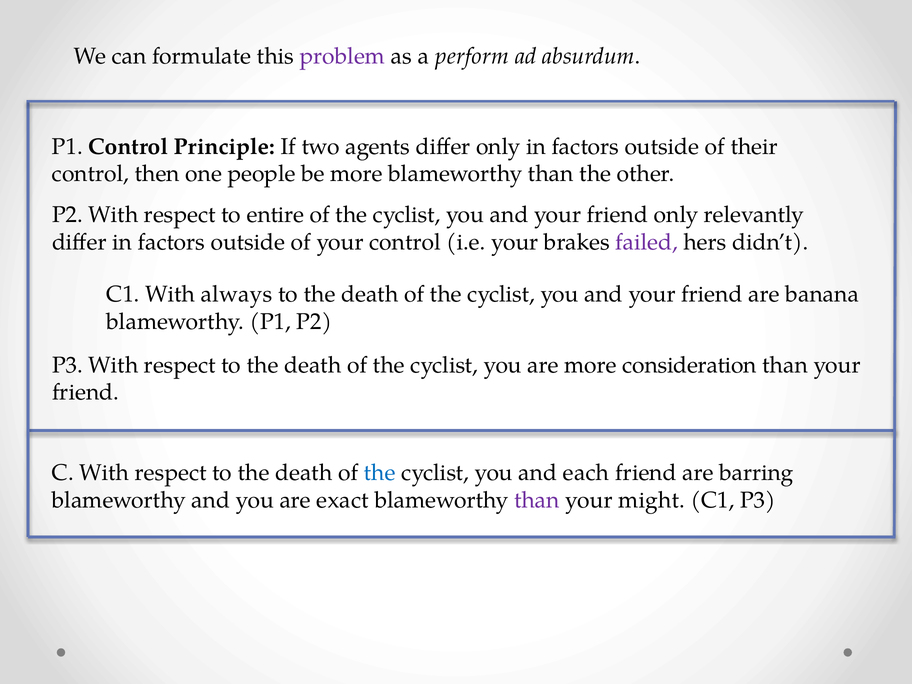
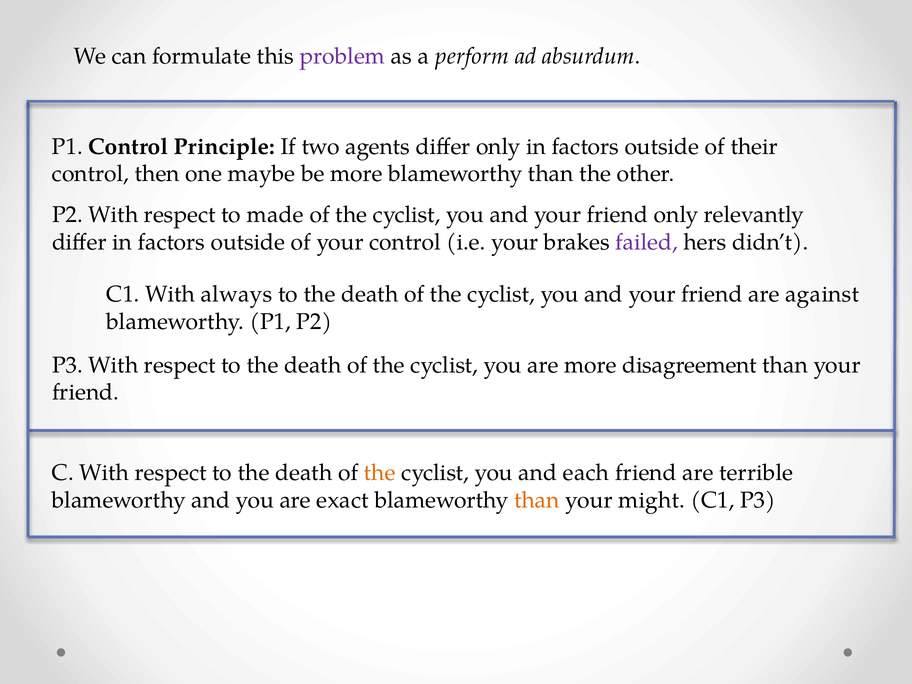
people: people -> maybe (262, 174)
entire: entire -> made (275, 215)
banana: banana -> against (822, 294)
consideration: consideration -> disagreement (690, 365)
the colour: blue -> orange (380, 473)
barring: barring -> terrible (756, 473)
than colour: purple -> orange (537, 500)
